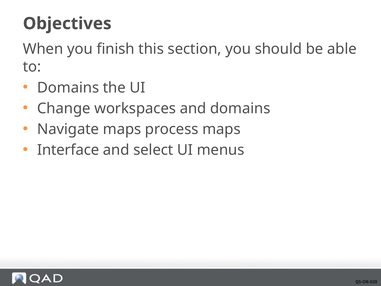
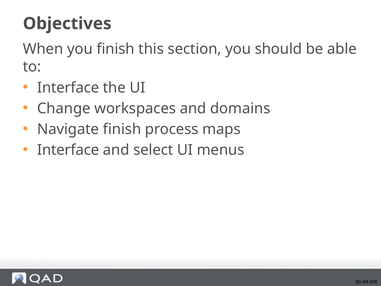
Domains: Domains -> Interface (68, 88)
Navigate maps: maps -> finish (122, 129)
